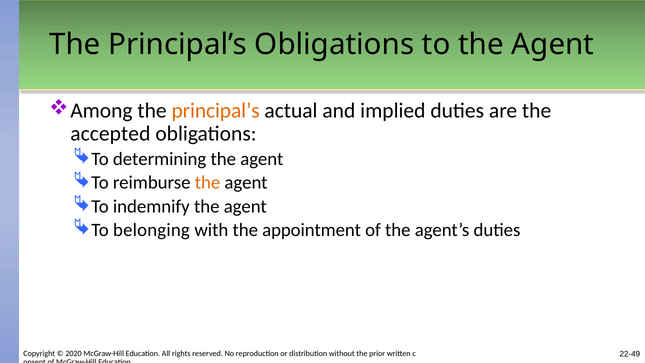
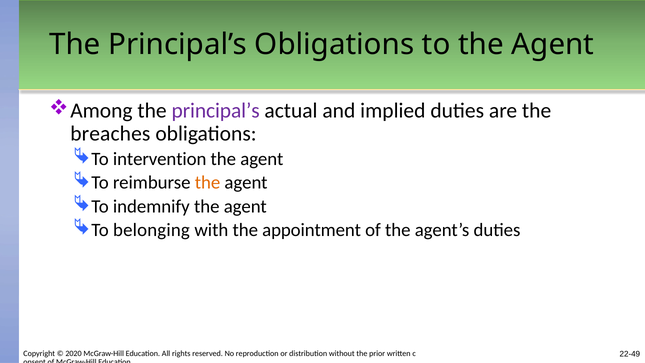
principal’s colour: orange -> purple (216, 110)
accepted: accepted -> breaches (110, 134)
determining: determining -> intervention (160, 159)
